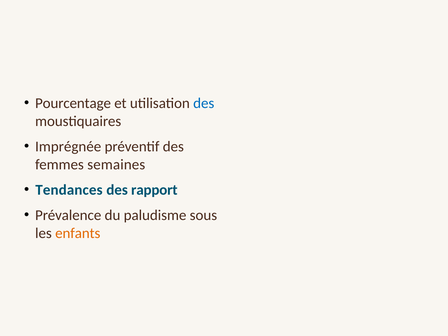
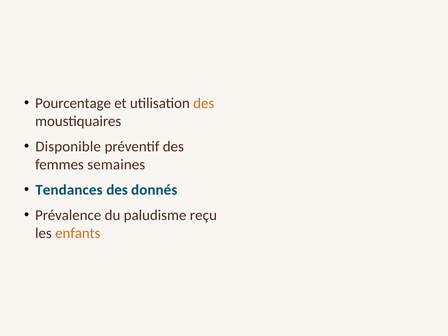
des colour: blue -> orange (204, 103)
Imprégnée: Imprégnée -> Disponible (68, 147)
rapport: rapport -> donnés (154, 190)
sous: sous -> reçu (203, 215)
